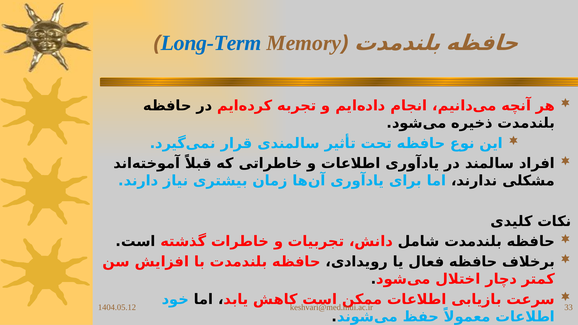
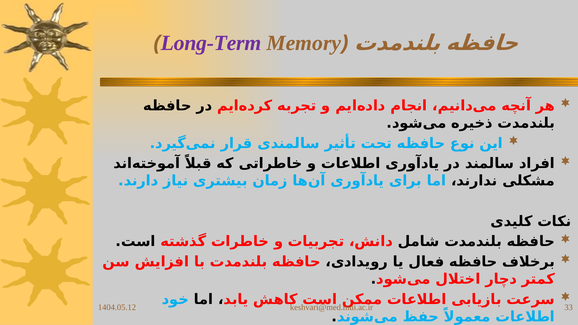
Long-Term colour: blue -> purple (211, 43)
